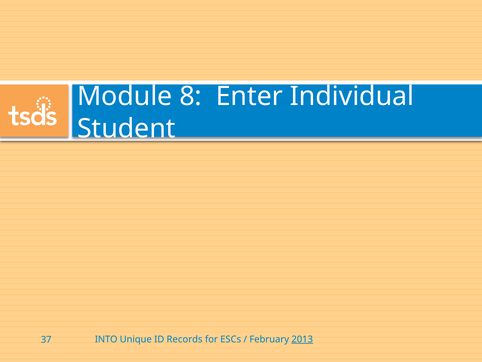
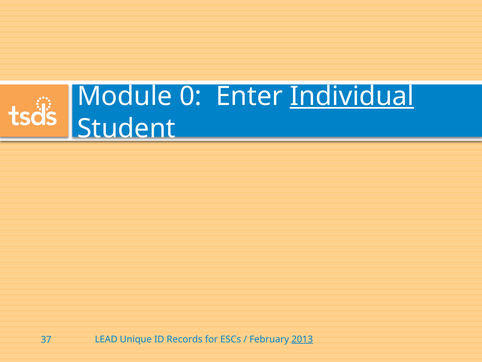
8: 8 -> 0 (191, 96)
Individual underline: none -> present (352, 96)
INTO: INTO -> LEAD (106, 339)
